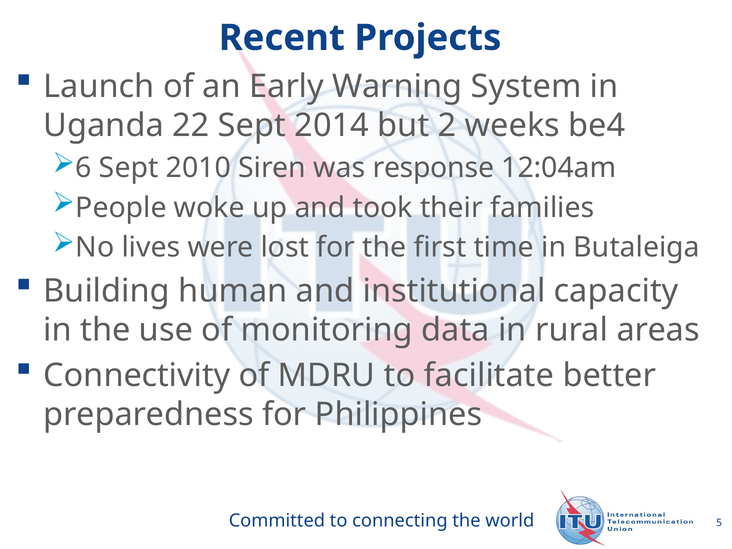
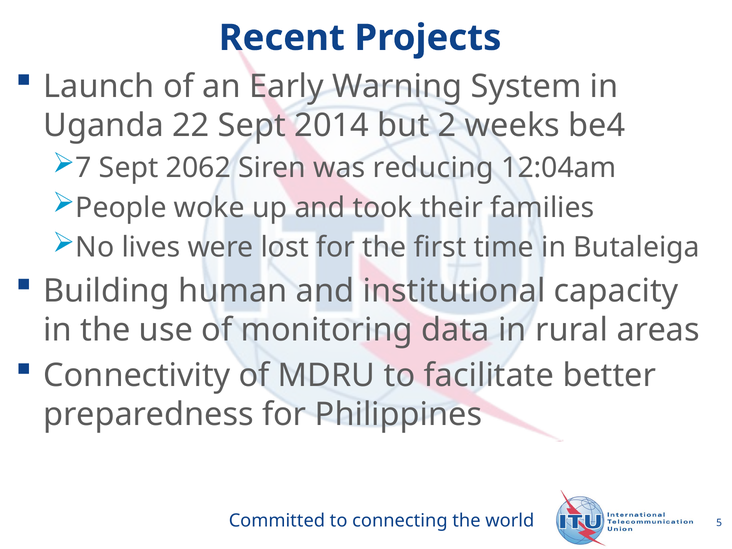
6: 6 -> 7 (84, 168)
2010: 2010 -> 2062 (198, 168)
response: response -> reducing (433, 168)
